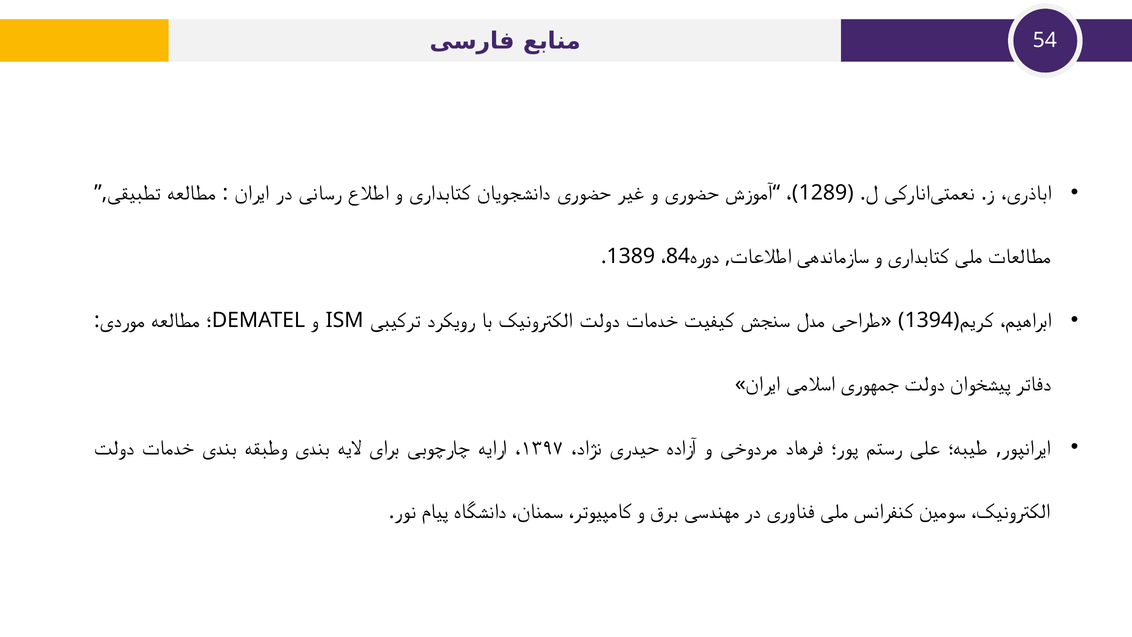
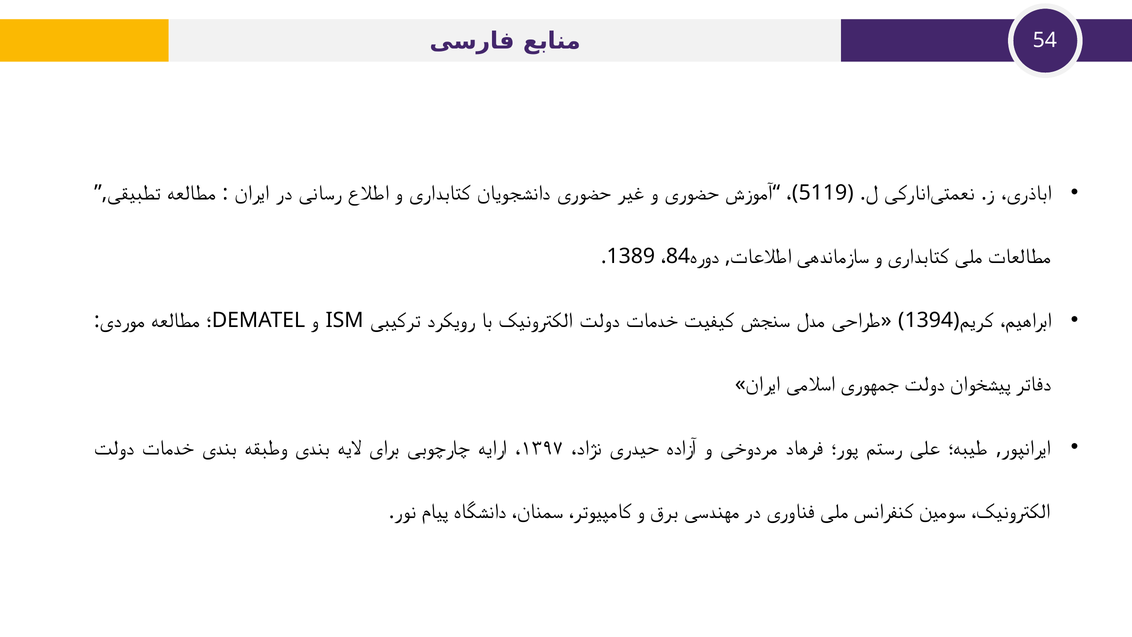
1289: 1289 -> 5119 (823, 193)
